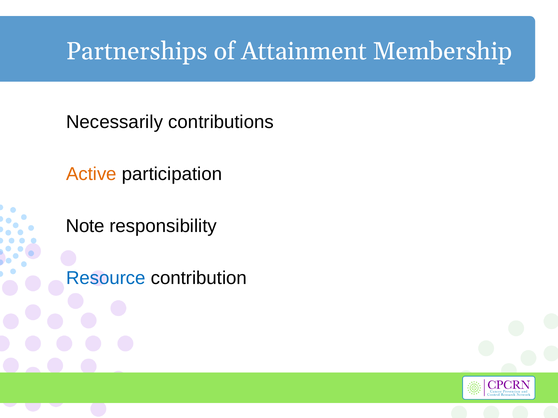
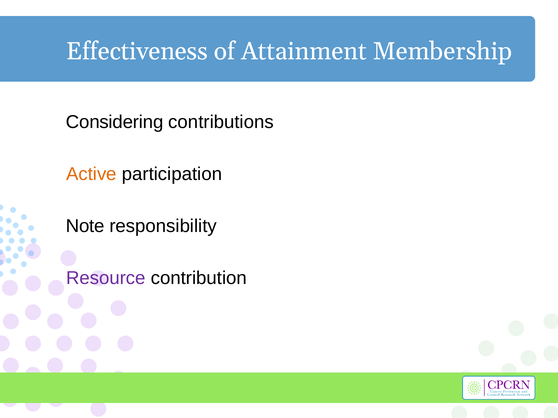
Partnerships: Partnerships -> Effectiveness (137, 51)
Necessarily: Necessarily -> Considering (115, 122)
Resource colour: blue -> purple (106, 278)
